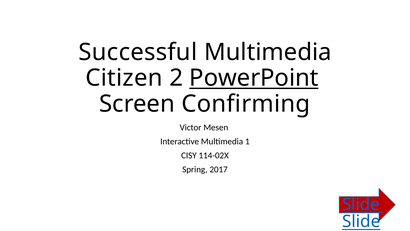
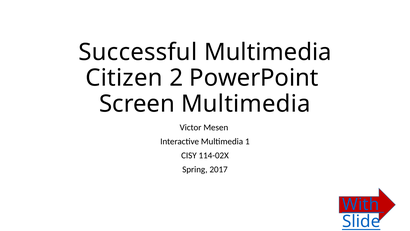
PowerPoint underline: present -> none (254, 78)
Screen Confirming: Confirming -> Multimedia (246, 104)
Slide: Slide -> With (361, 204)
